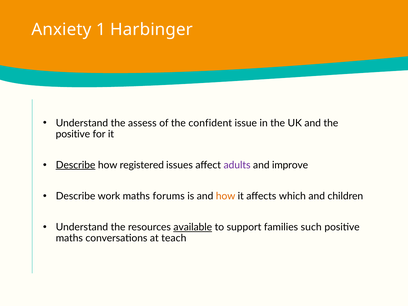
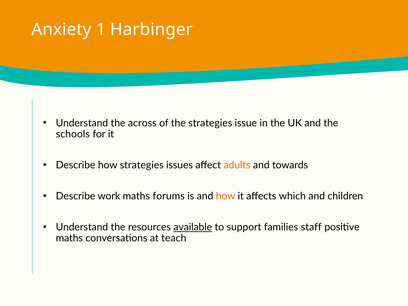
assess: assess -> across (142, 123)
the confident: confident -> strategies (210, 123)
positive: positive -> schools (73, 134)
Describe underline: present -> none (76, 165)
how registered: registered -> strategies (142, 165)
adults colour: purple -> orange (237, 165)
improve: improve -> towards (290, 165)
such: such -> staff (311, 227)
